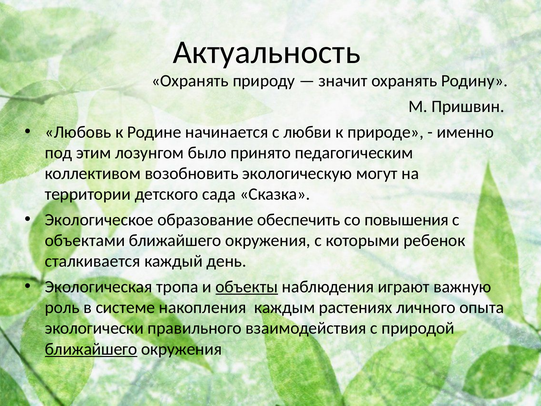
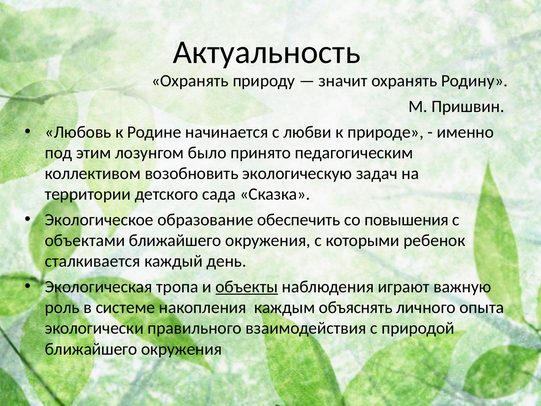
могут: могут -> задач (377, 173)
растениях: растениях -> объяснять (356, 307)
ближайшего underline: present -> none (91, 349)
